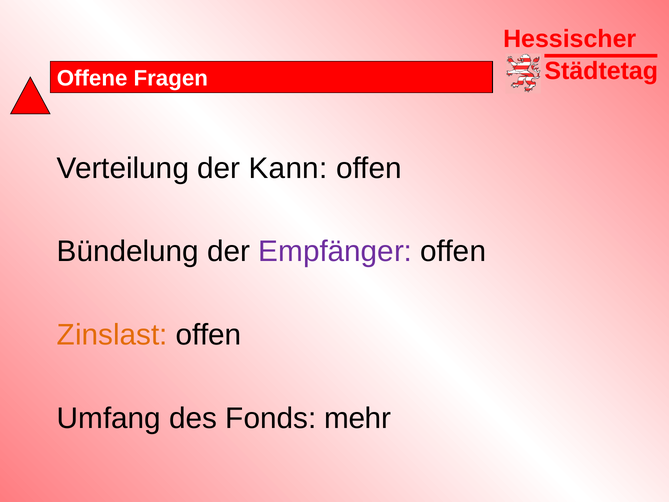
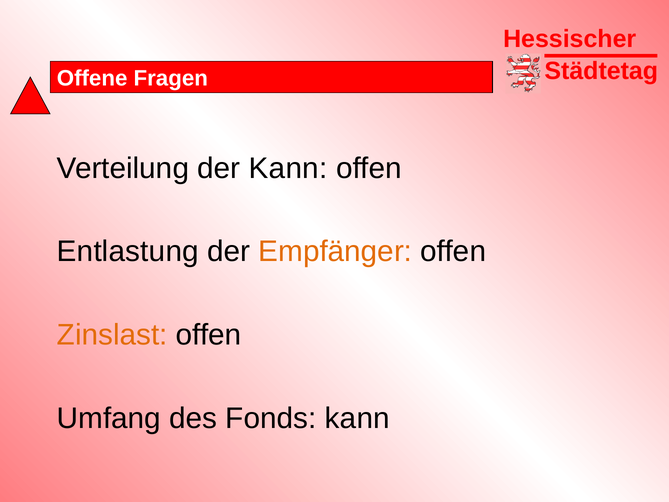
Bündelung: Bündelung -> Entlastung (128, 251)
Empfänger colour: purple -> orange (335, 251)
Fonds mehr: mehr -> kann (357, 418)
